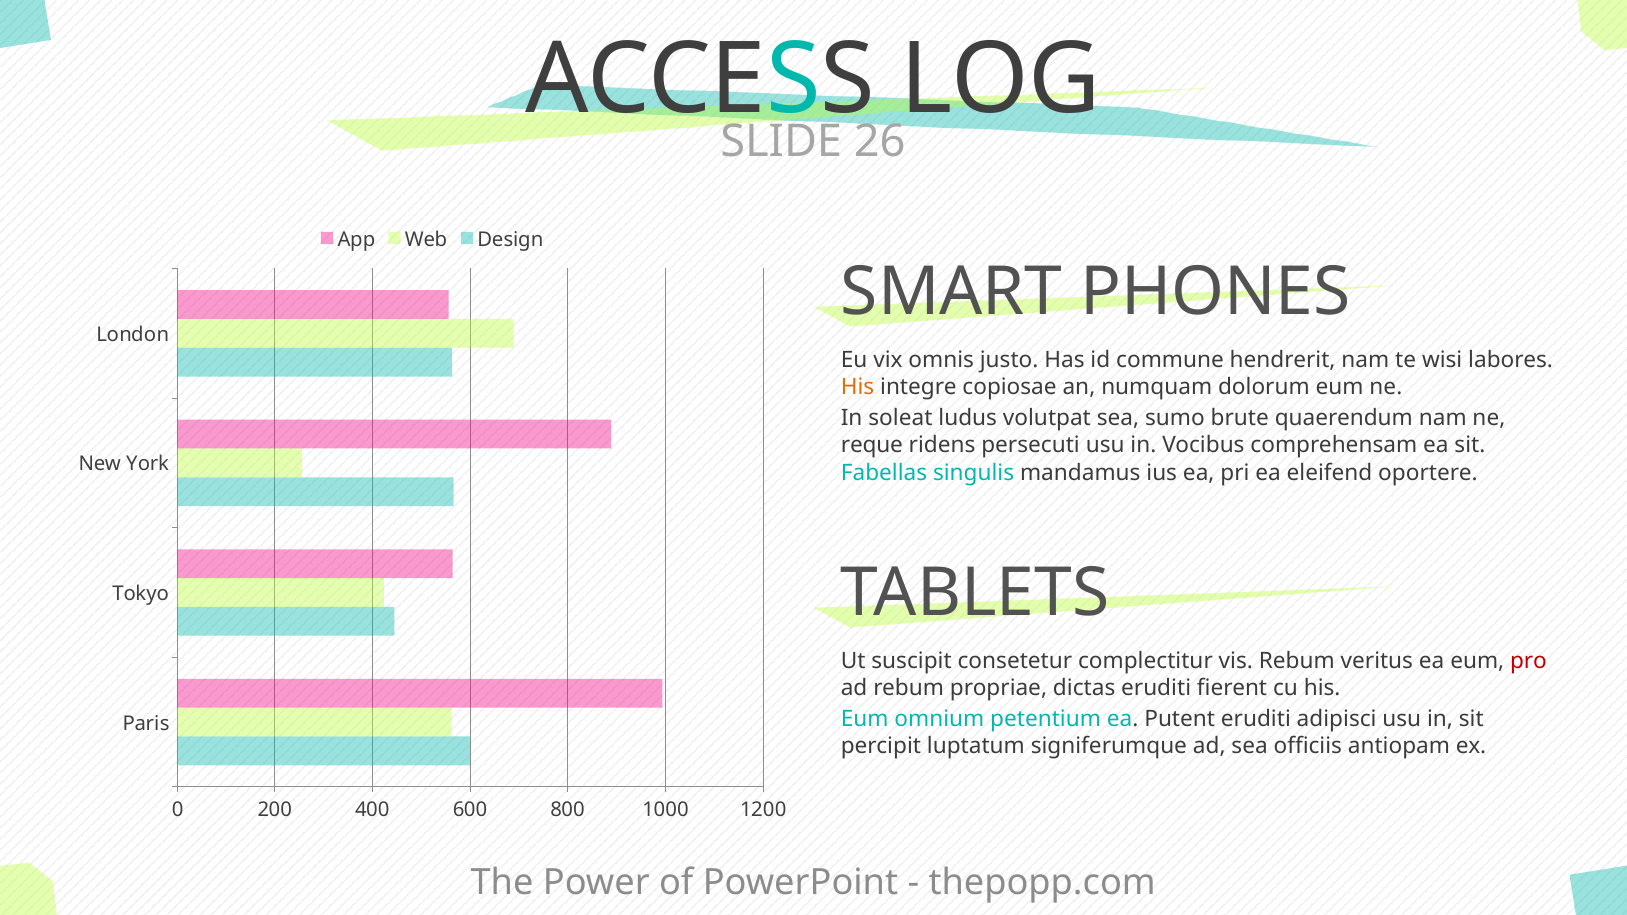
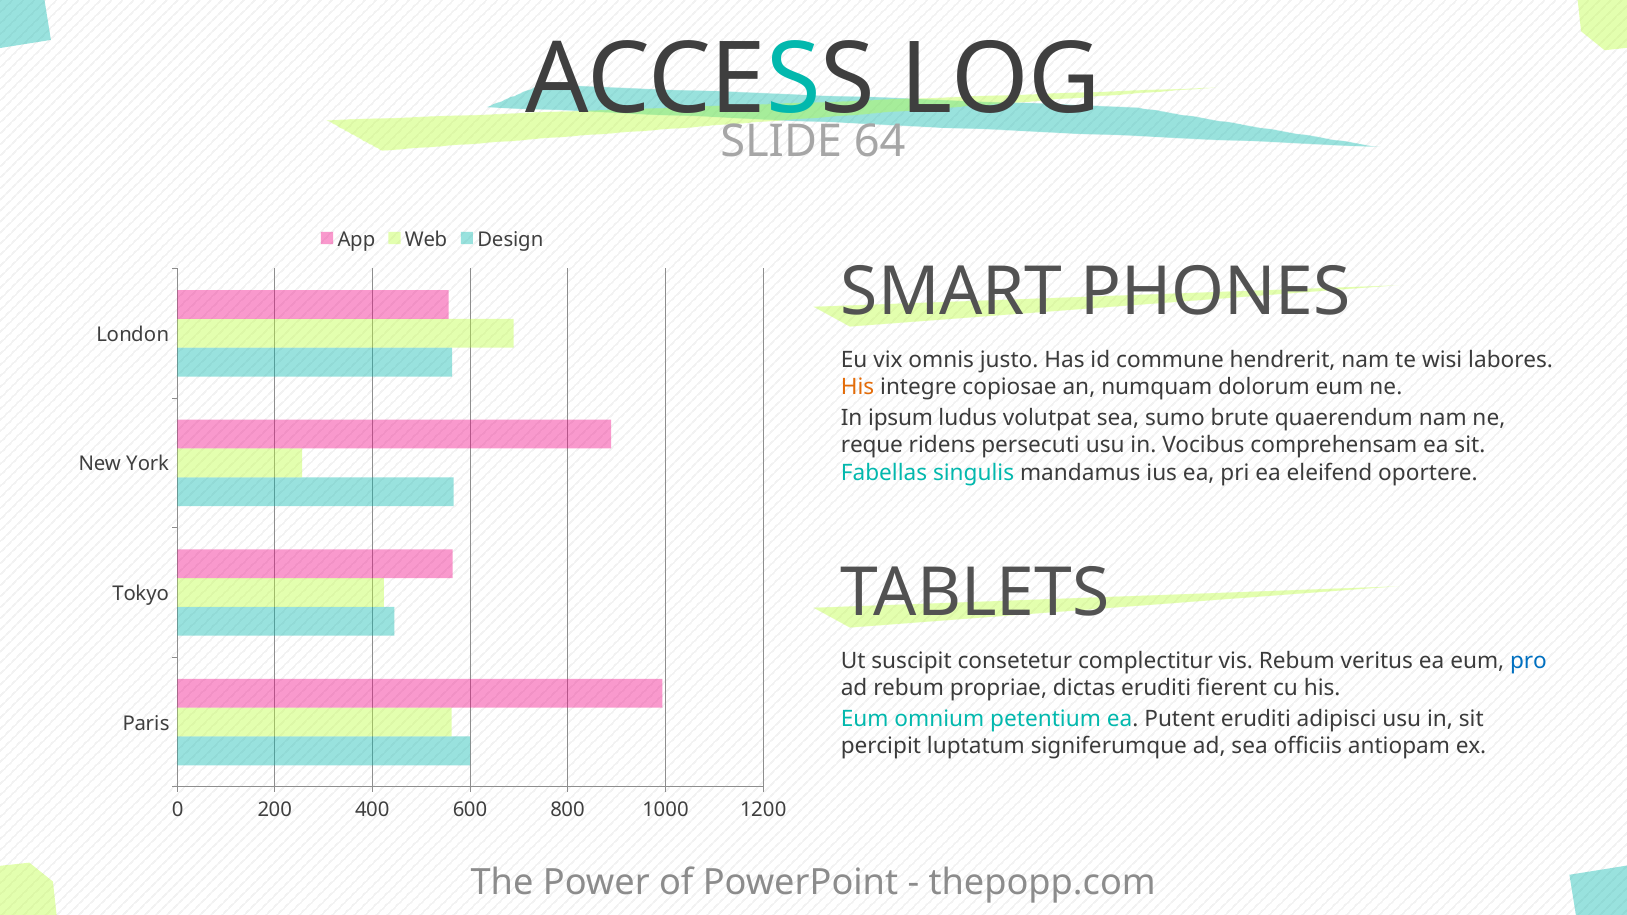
26: 26 -> 64 (880, 142)
soleat: soleat -> ipsum (901, 418)
pro colour: red -> blue (1529, 661)
